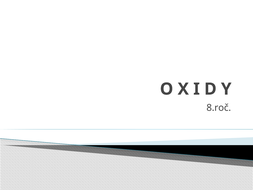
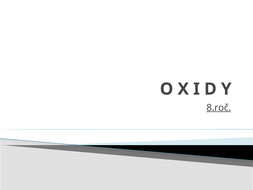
8.roč underline: none -> present (219, 108)
